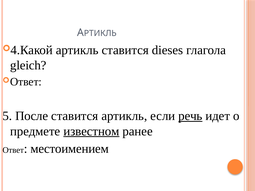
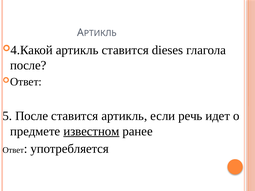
gleich: gleich -> после (28, 65)
речь underline: present -> none (190, 116)
местоимением: местоимением -> употребляется (70, 149)
